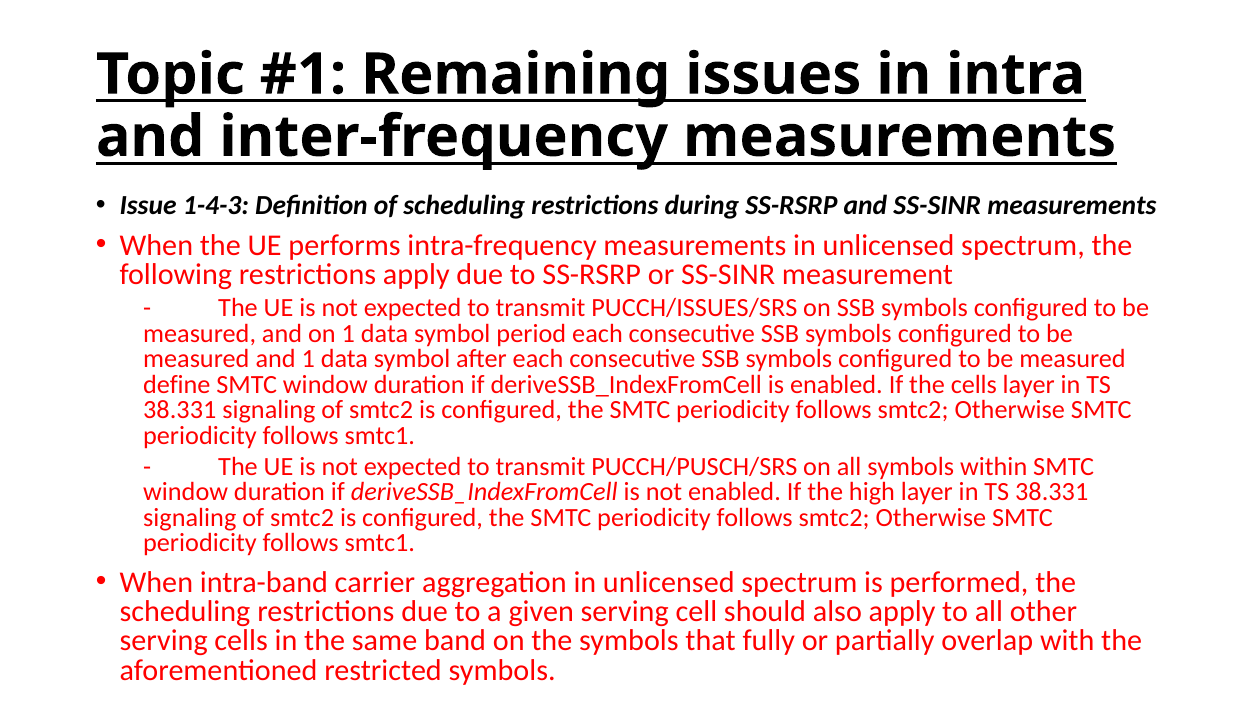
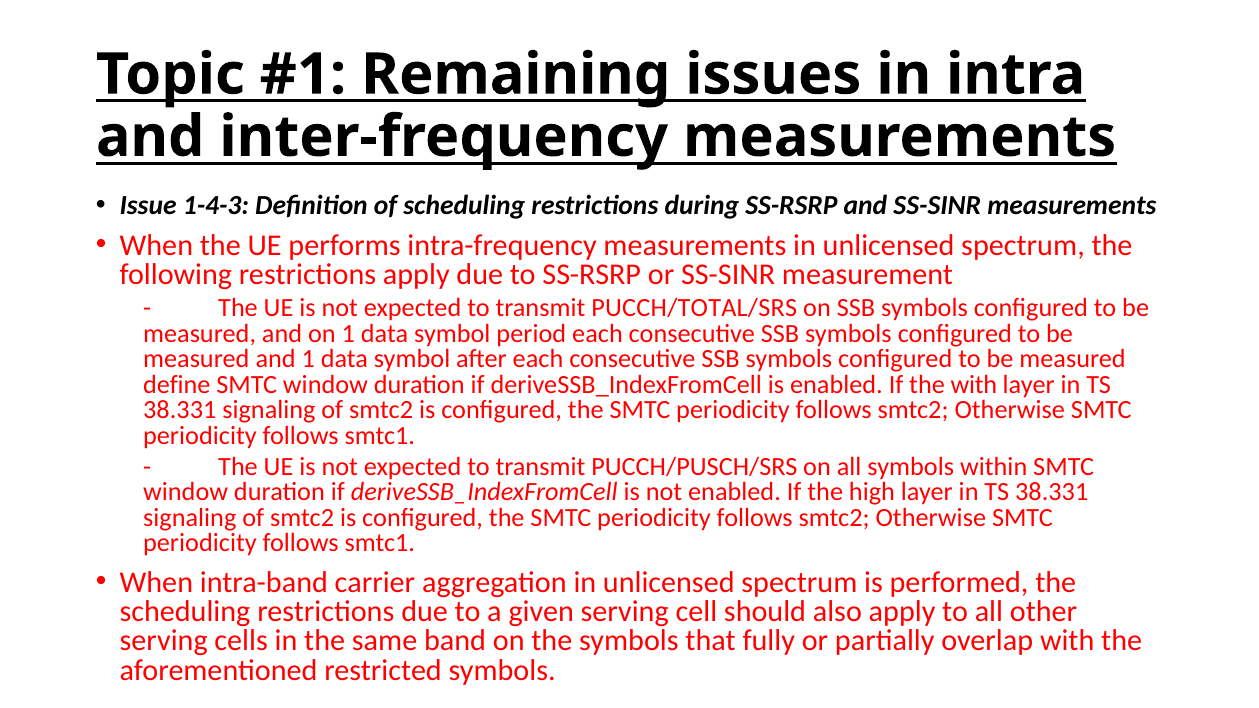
PUCCH/ISSUES/SRS: PUCCH/ISSUES/SRS -> PUCCH/TOTAL/SRS (694, 308)
the cells: cells -> with (974, 384)
